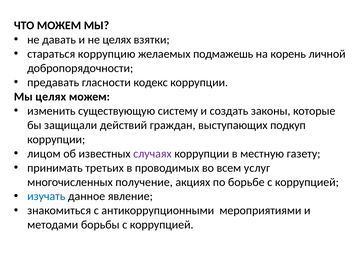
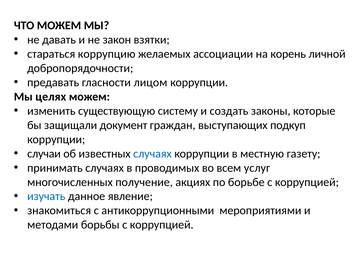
не целях: целях -> закон (117, 40)
подмажешь: подмажешь -> ассоциации (223, 54)
кодекс: кодекс -> лицом (150, 82)
действий: действий -> документ (124, 125)
лицом: лицом -> случаи (44, 154)
случаях colour: purple -> blue (152, 154)
принимать третьих: третьих -> случаях (105, 168)
